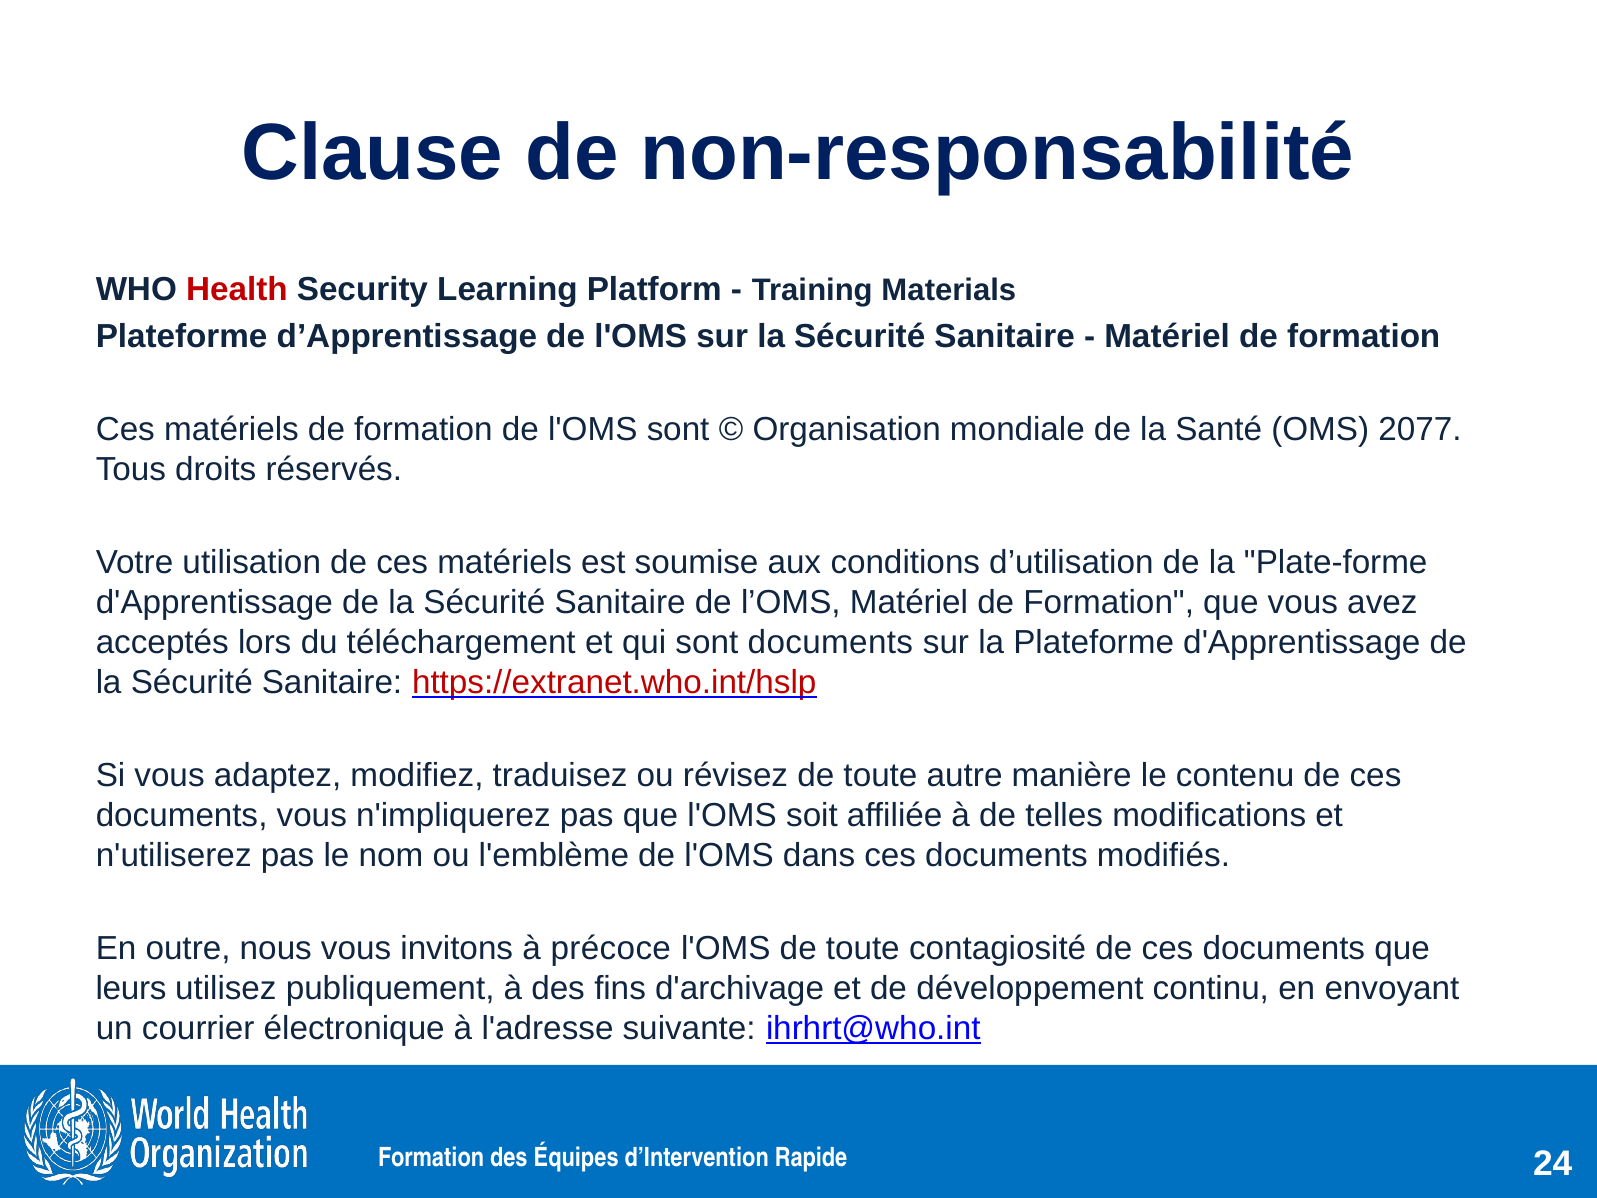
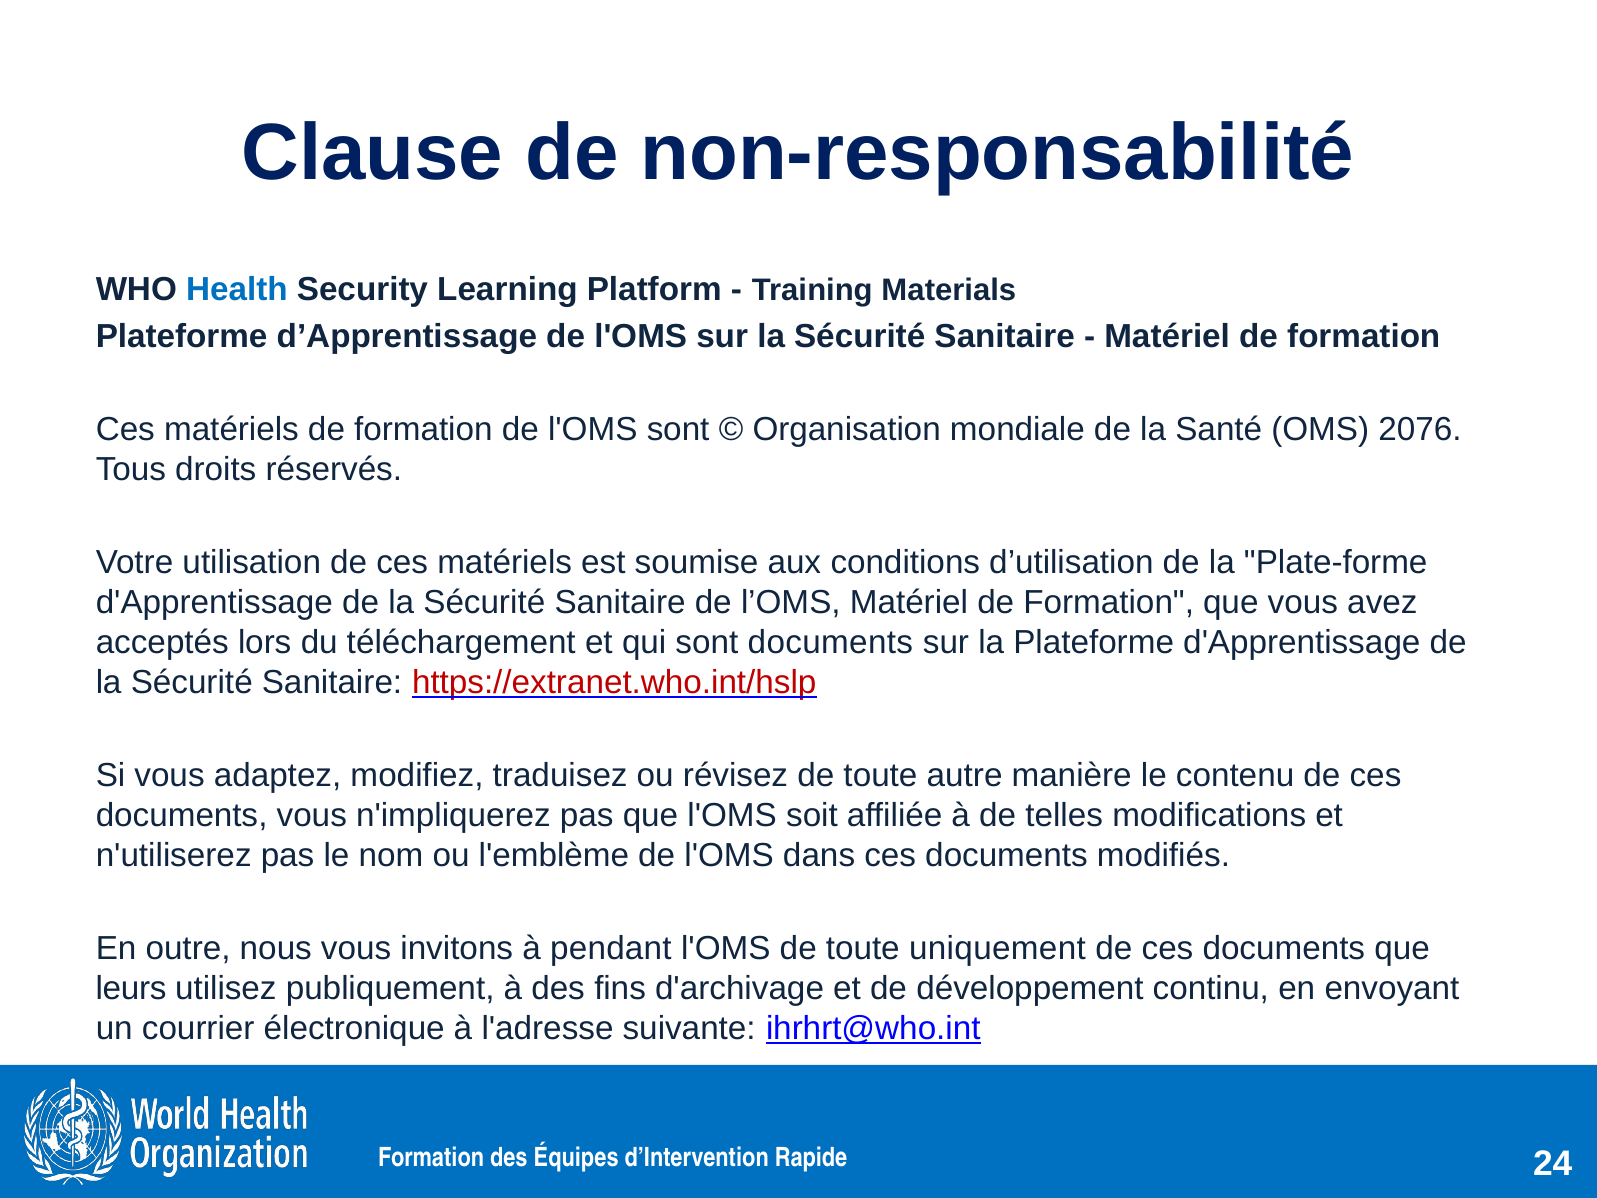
Health colour: red -> blue (237, 289)
2077: 2077 -> 2076 (1420, 429)
précoce: précoce -> pendant (611, 948)
contagiosité: contagiosité -> uniquement (997, 948)
